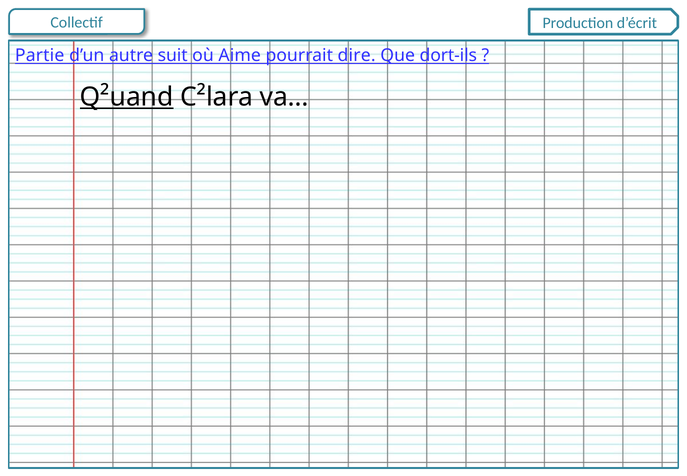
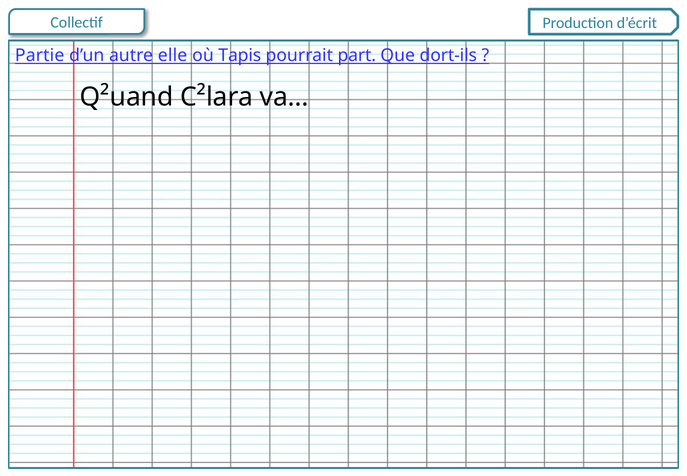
suit: suit -> elle (173, 56)
Aime: Aime -> Tapis (240, 56)
dire: dire -> part (357, 56)
Q²uand underline: present -> none (127, 97)
